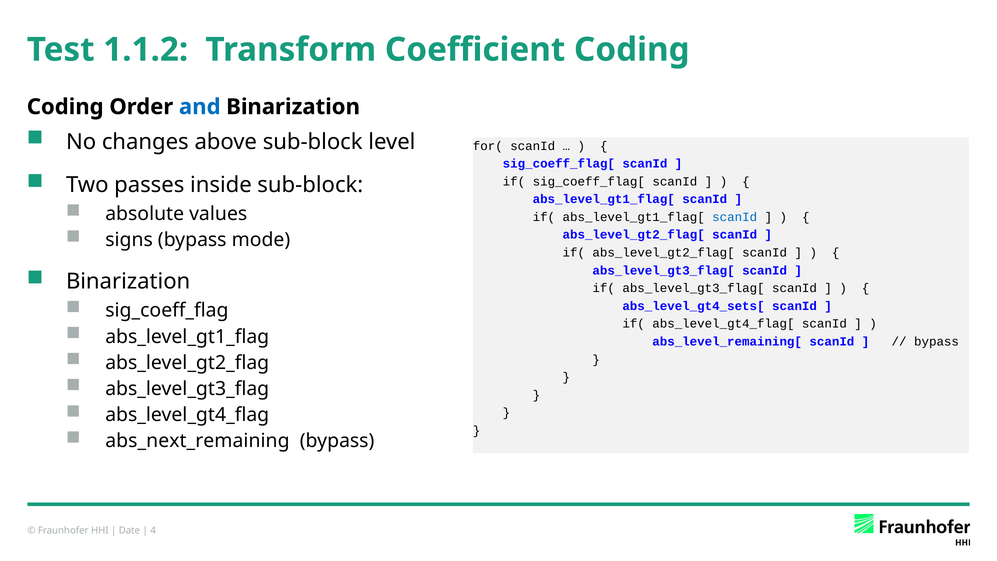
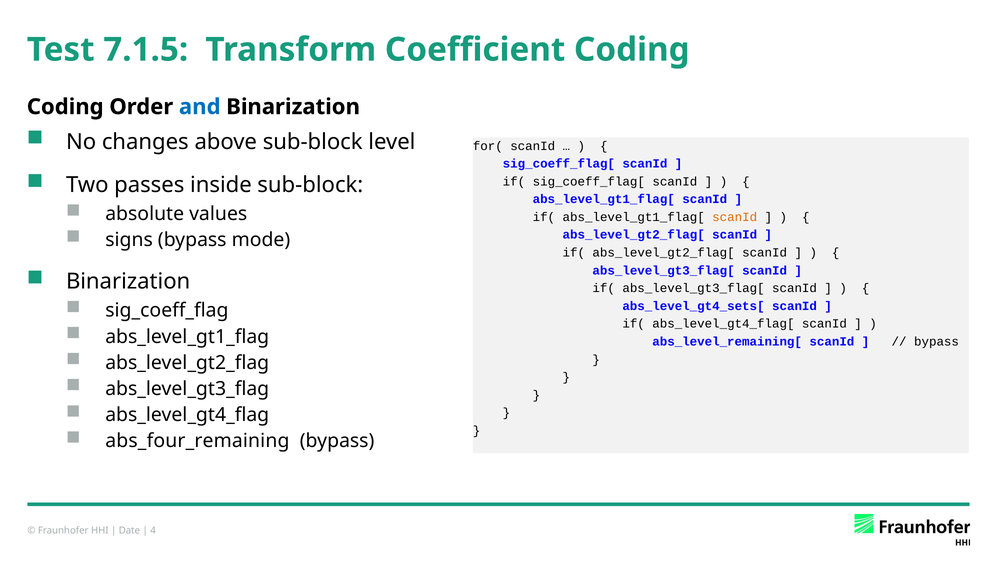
1.1.2: 1.1.2 -> 7.1.5 (146, 50)
scanId colour: blue -> orange (735, 217)
abs_next_remaining: abs_next_remaining -> abs_four_remaining (197, 441)
